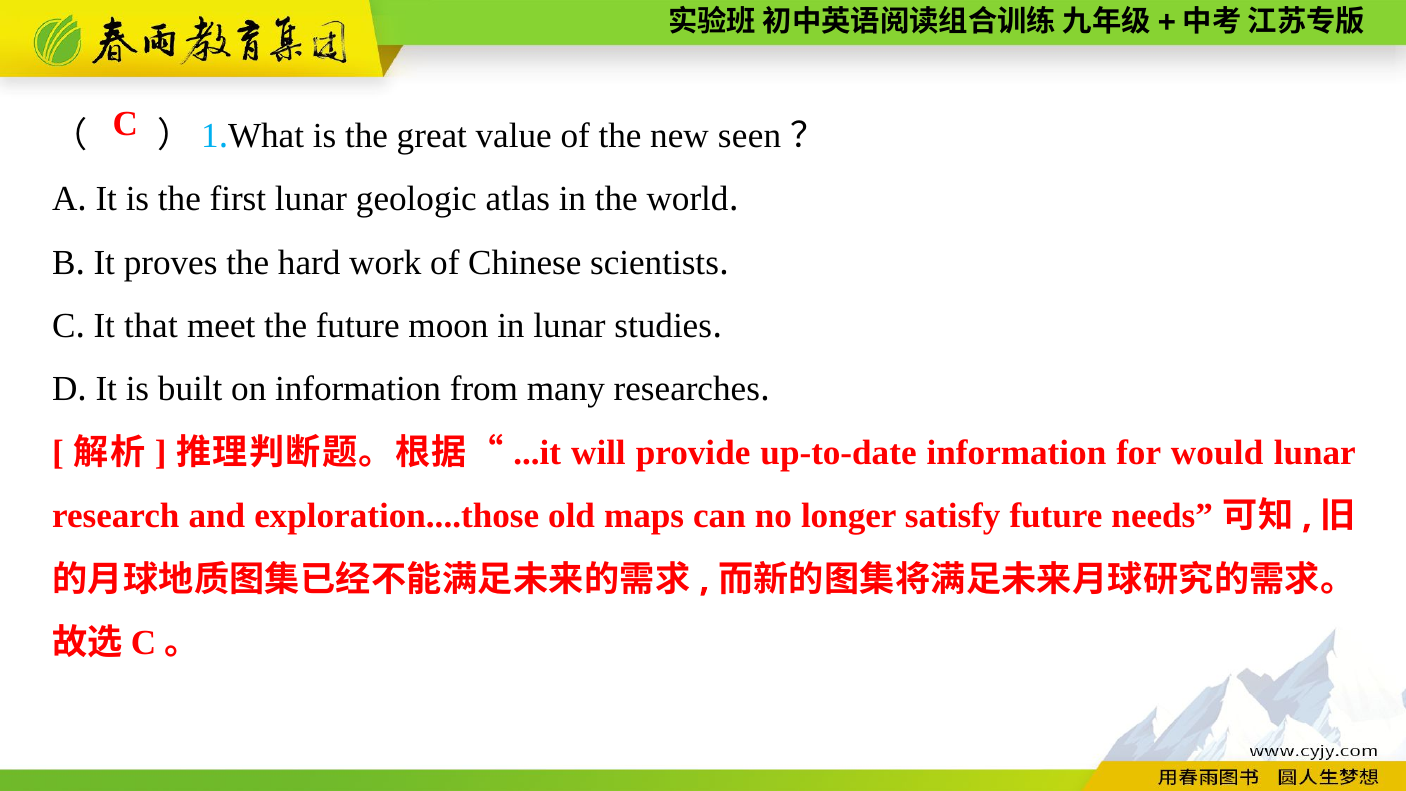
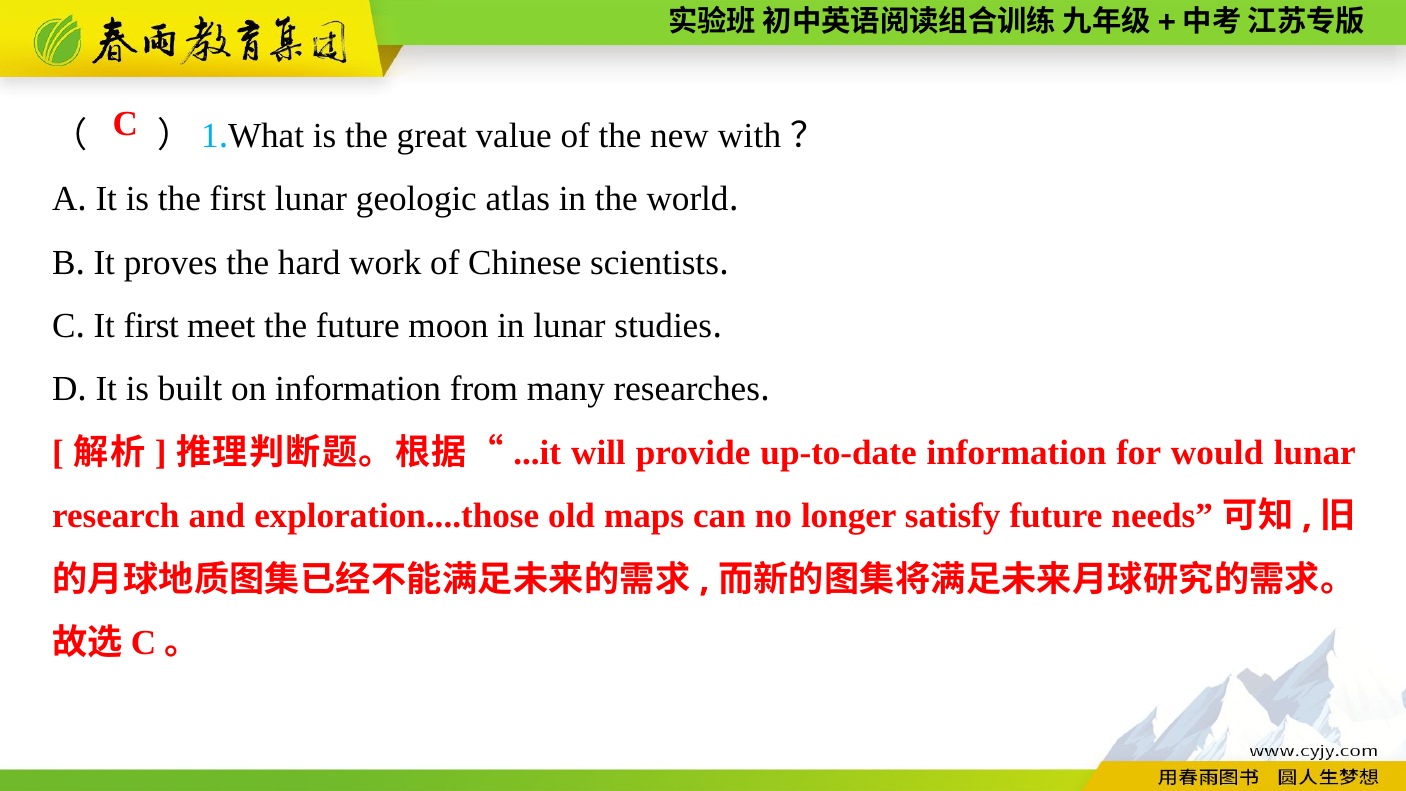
seen: seen -> with (750, 136)
It that: that -> first (151, 326)
